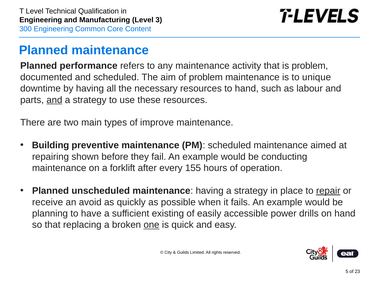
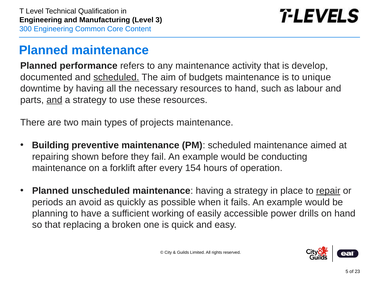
is problem: problem -> develop (310, 66)
scheduled underline: none -> present (116, 77)
of problem: problem -> budgets (206, 77)
improve: improve -> projects (157, 123)
155: 155 -> 154 (193, 168)
receive: receive -> periods (48, 202)
existing: existing -> working (168, 214)
one underline: present -> none (151, 225)
